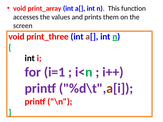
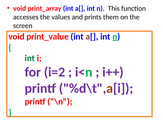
print_three: print_three -> print_value (48, 37)
int colour: black -> green (30, 58)
i=1: i=1 -> i=2 (55, 72)
